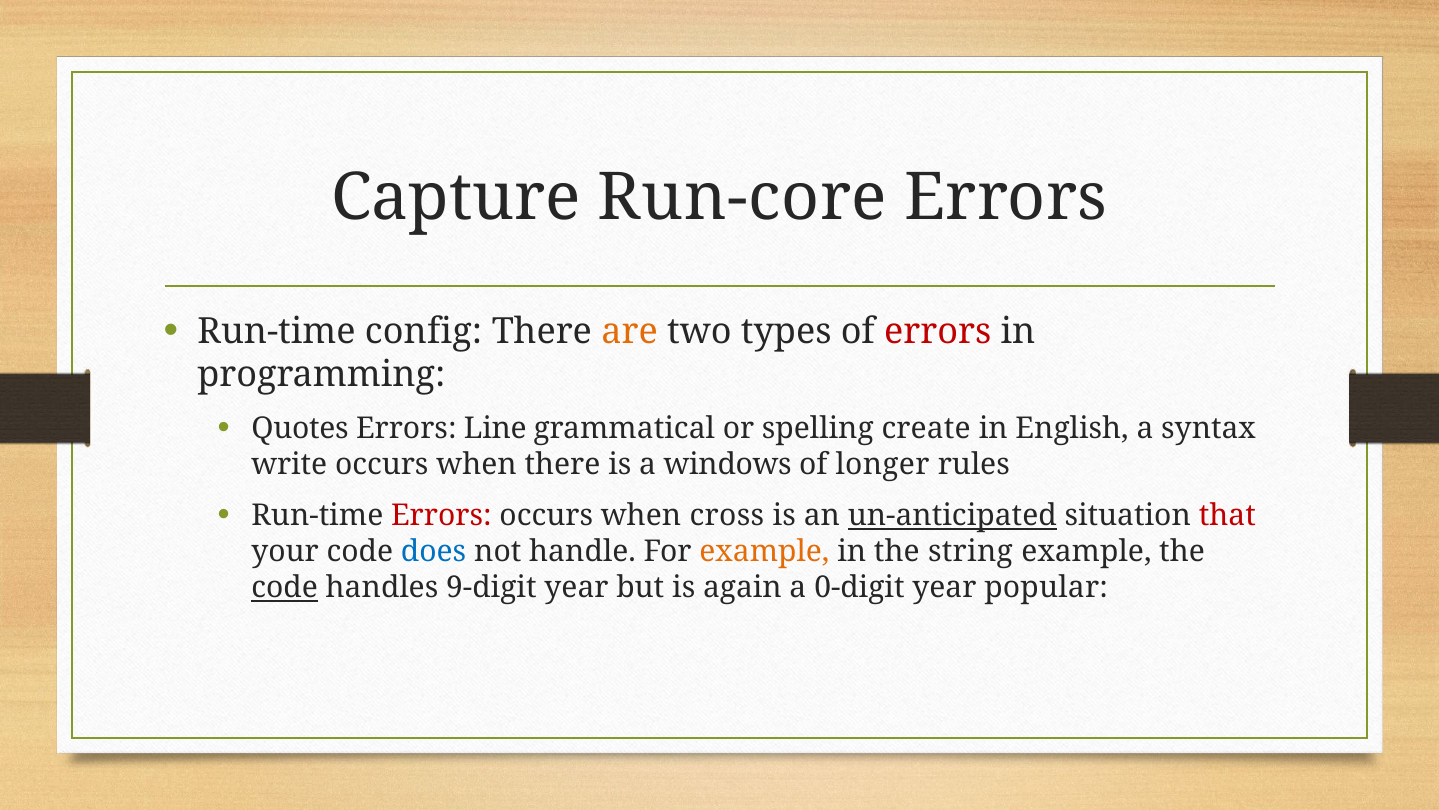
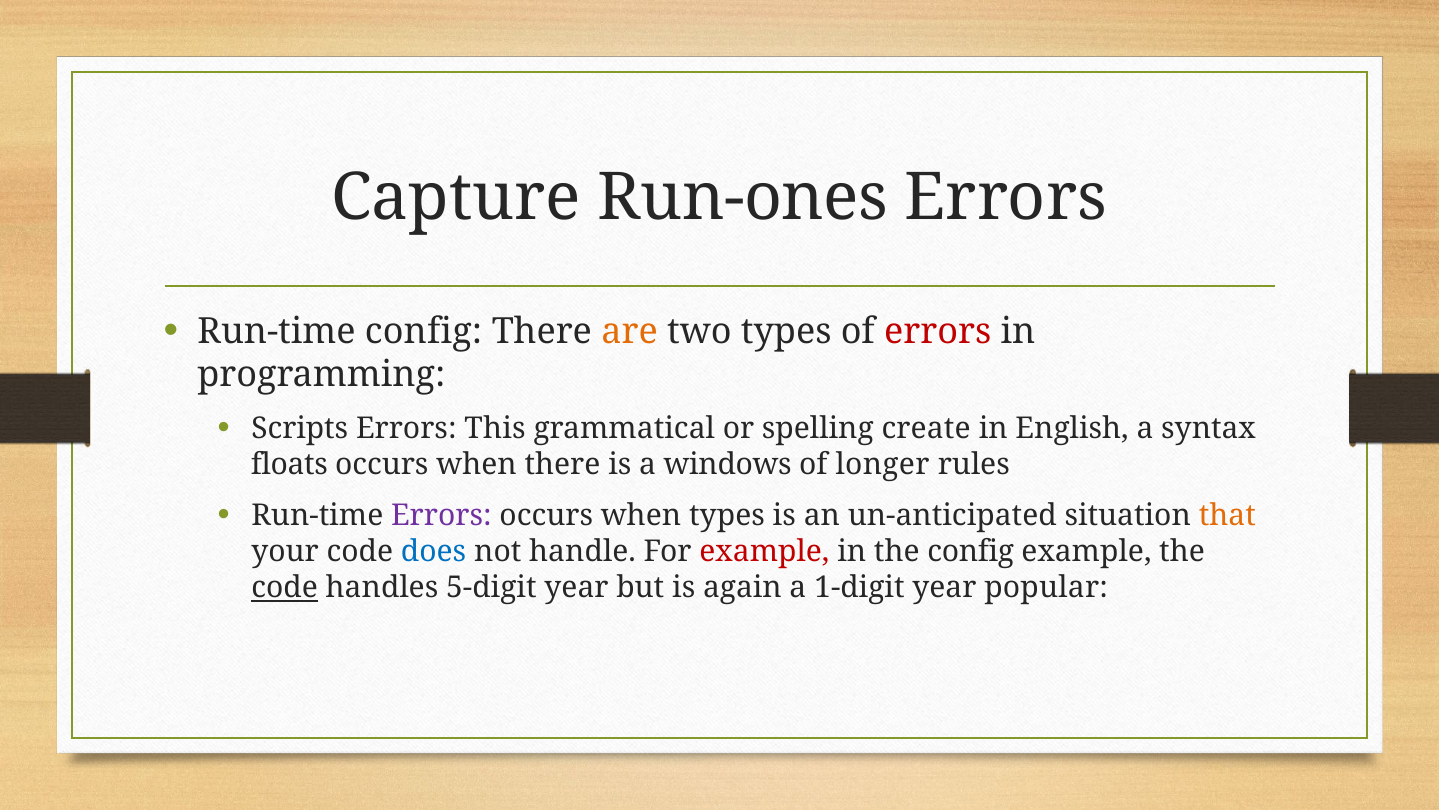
Run-core: Run-core -> Run-ones (743, 197)
Quotes: Quotes -> Scripts (300, 429)
Line: Line -> This (495, 429)
write: write -> floats (289, 465)
Errors colour: red -> purple (441, 516)
when cross: cross -> types (727, 516)
un-anticipated underline: present -> none (952, 516)
that colour: red -> orange (1227, 516)
example colour: orange -> red (764, 552)
the string: string -> config (971, 552)
9-digit: 9-digit -> 5-digit (491, 588)
0-digit: 0-digit -> 1-digit (859, 588)
